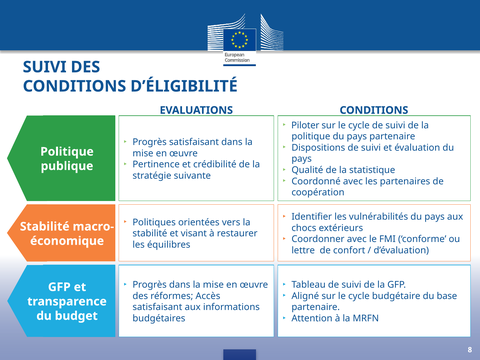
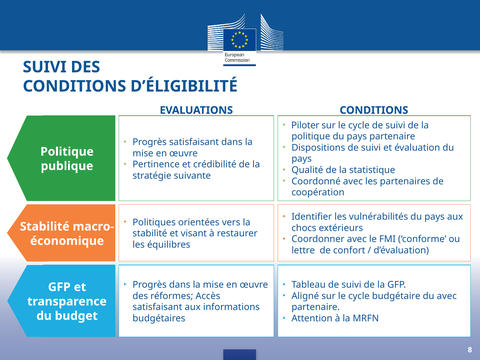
du base: base -> avec (447, 296)
